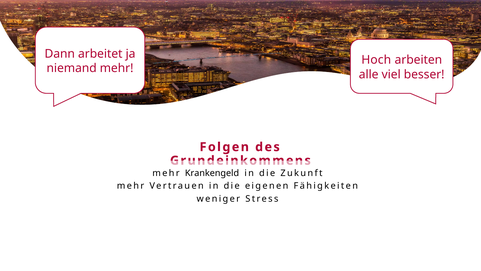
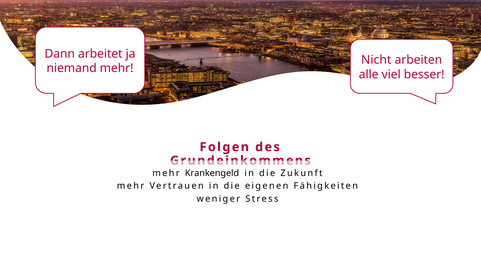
Hoch: Hoch -> Nicht (376, 60)
